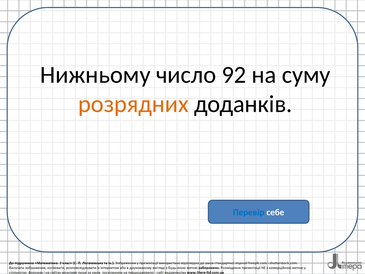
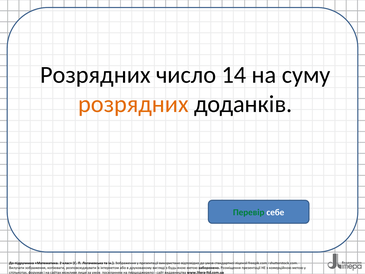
Нижньому: Нижньому -> Розрядних (95, 75)
92: 92 -> 14 (234, 75)
Перевір colour: blue -> green (249, 212)
